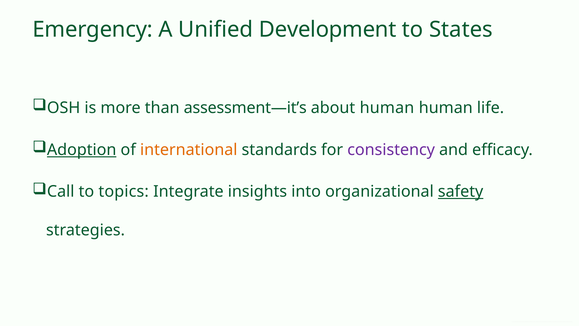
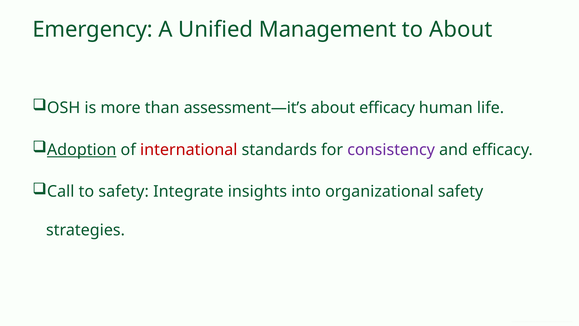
Development: Development -> Management (328, 30)
to States: States -> About (461, 30)
about human: human -> efficacy (387, 108)
international colour: orange -> red (189, 150)
to topics: topics -> safety (124, 192)
safety underline: present -> none (461, 192)
